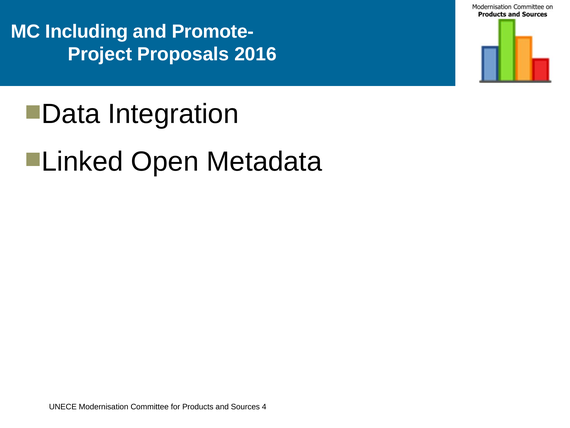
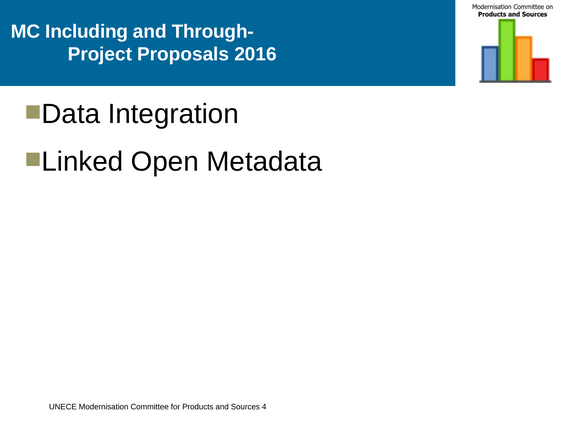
Promote-: Promote- -> Through- (213, 31)
